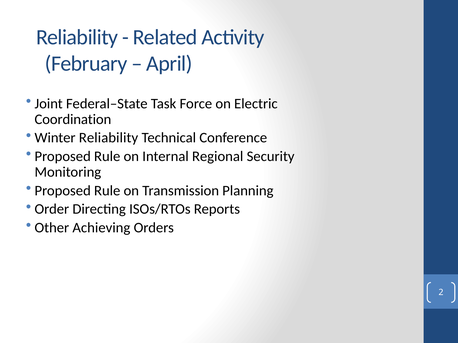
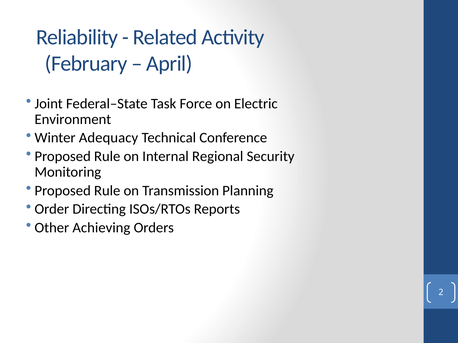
Coordination: Coordination -> Environment (73, 119)
Winter Reliability: Reliability -> Adequacy (109, 138)
